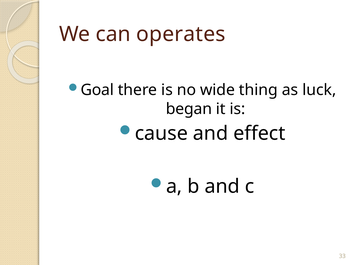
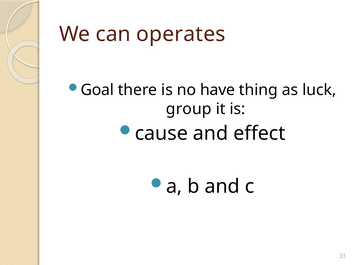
wide: wide -> have (218, 90)
began: began -> group (189, 109)
